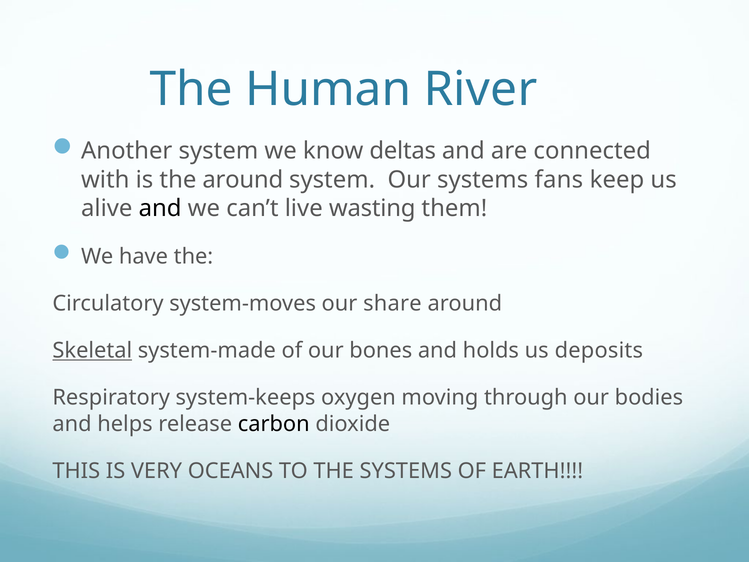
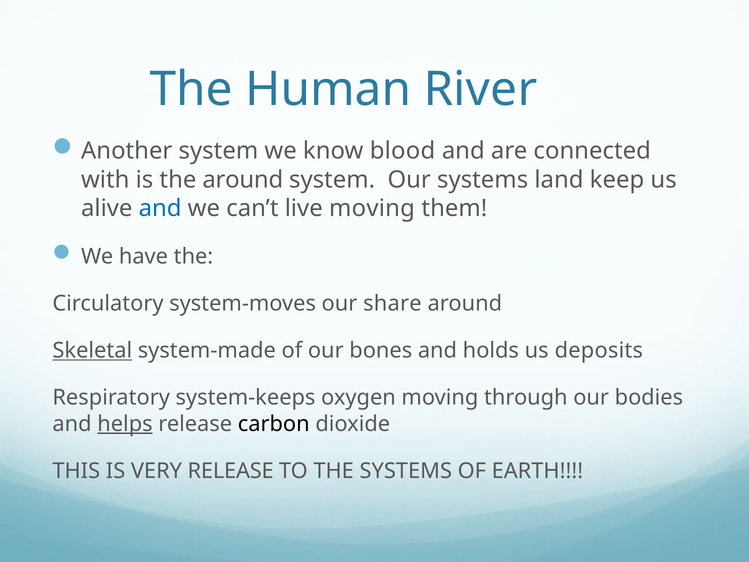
deltas: deltas -> blood (402, 151)
fans: fans -> land (559, 180)
and colour: black -> blue (160, 208)
live wasting: wasting -> moving (372, 208)
helps underline: none -> present (125, 424)
VERY OCEANS: OCEANS -> RELEASE (231, 471)
